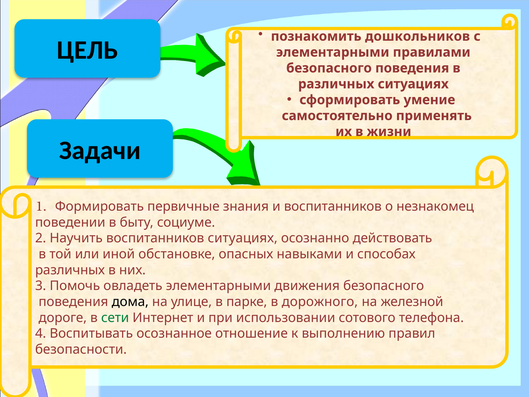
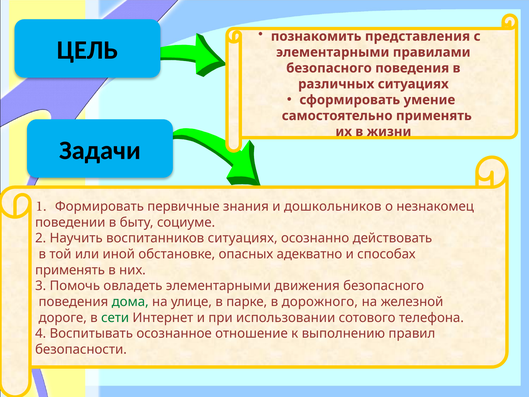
дошкольников: дошкольников -> представления (418, 36)
и воспитанников: воспитанников -> дошкольников (333, 206)
навыками: навыками -> адекватно (309, 254)
различных: различных -> применять (70, 270)
дома colour: black -> green (130, 302)
